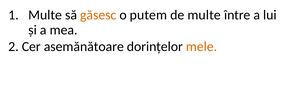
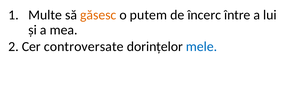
de multe: multe -> încerc (204, 15)
asemănătoare: asemănătoare -> controversate (84, 47)
mele colour: orange -> blue (202, 47)
